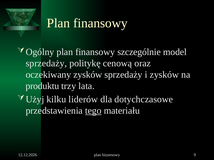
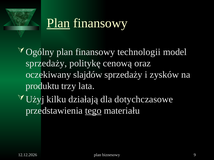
Plan underline: none -> present (58, 23)
szczególnie: szczególnie -> technologii (139, 52)
oczekiwany zysków: zysków -> slajdów (88, 75)
liderów: liderów -> działają (83, 100)
